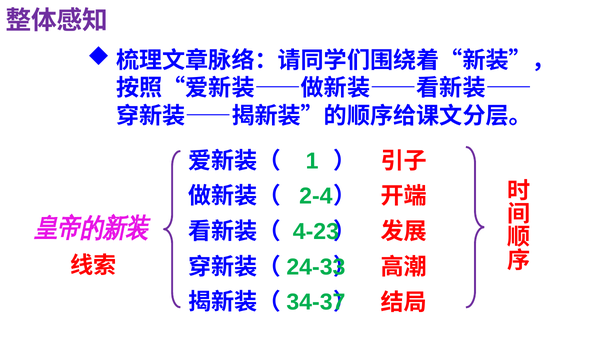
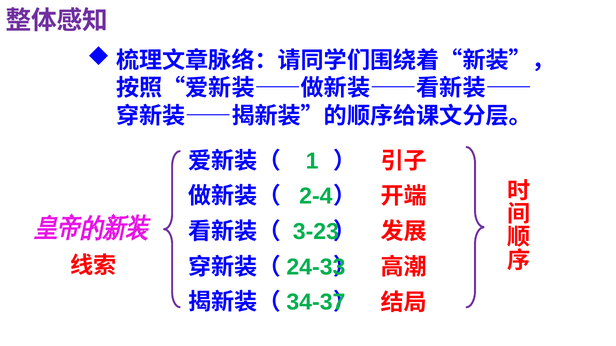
4-23: 4-23 -> 3-23 (316, 232)
